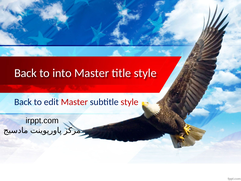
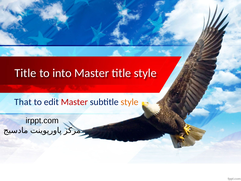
Back: Back -> Title (25, 73)
Back: Back -> That (23, 102)
style colour: red -> orange (130, 102)
